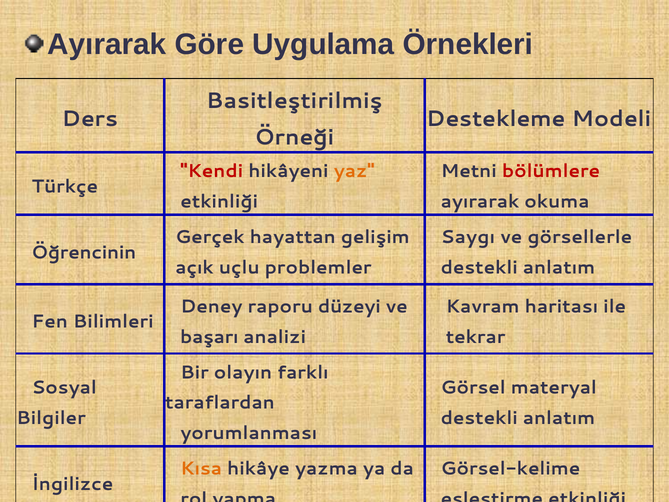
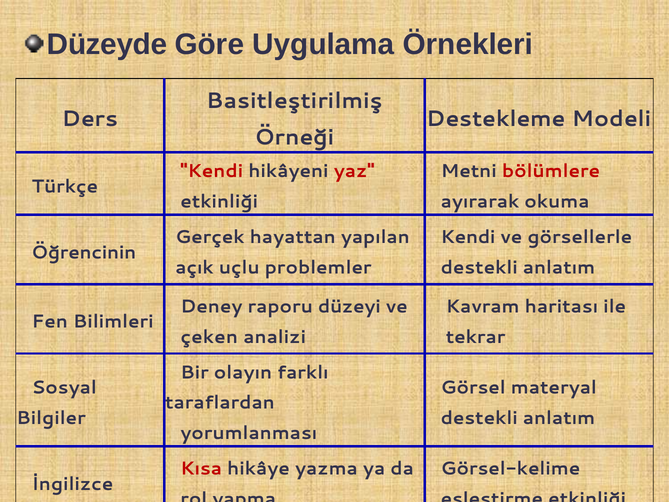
Ayırarak: Ayırarak -> Düzeyde (107, 44)
yaz colour: orange -> red (354, 171)
gelişim: gelişim -> yapılan (375, 237)
Saygı: Saygı -> Kendi (468, 237)
başarı: başarı -> çeken (209, 337)
Kısa colour: orange -> red (201, 468)
